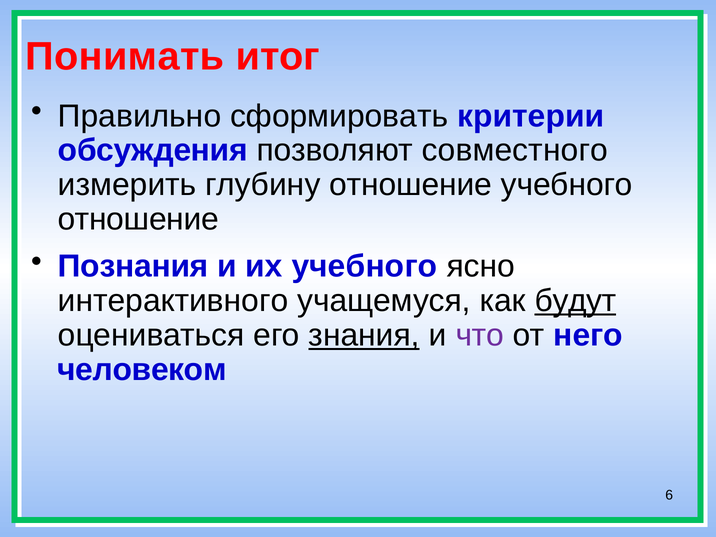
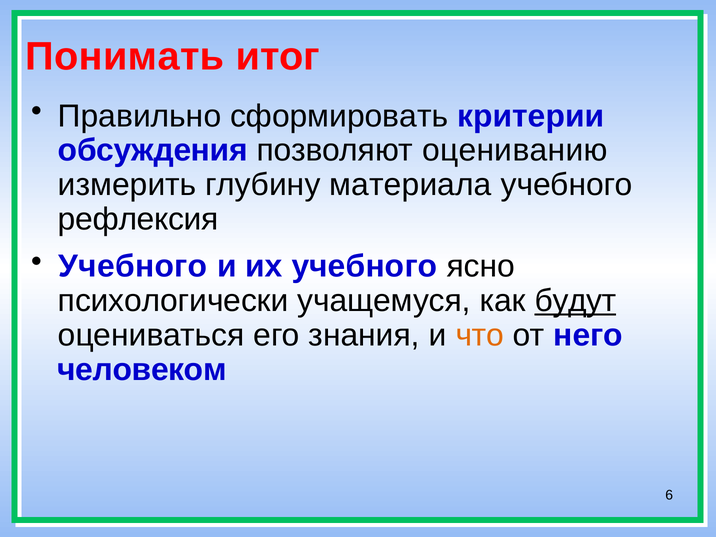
совместного: совместного -> оцениванию (515, 150)
глубину отношение: отношение -> материала (410, 185)
отношение: отношение -> рефлексия (138, 219)
Познания: Познания -> Учебного (133, 266)
интерактивного: интерактивного -> психологически (173, 301)
знания underline: present -> none (364, 335)
что colour: purple -> orange (480, 335)
